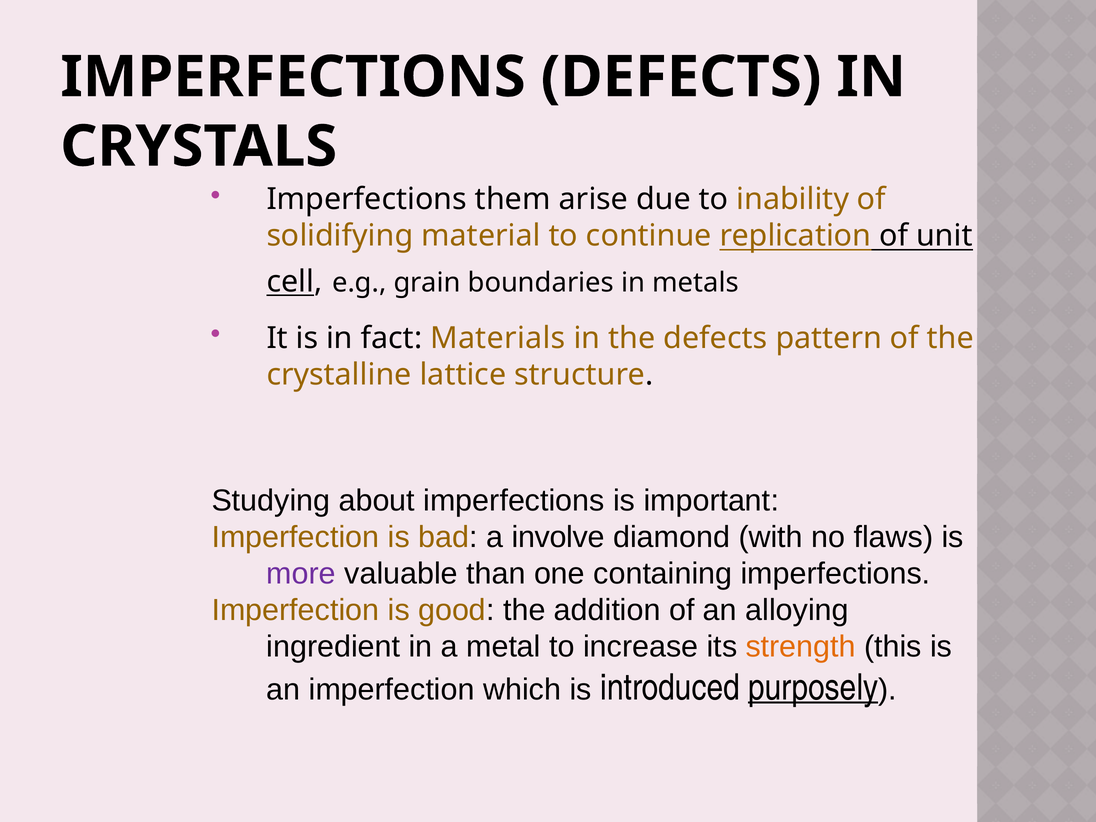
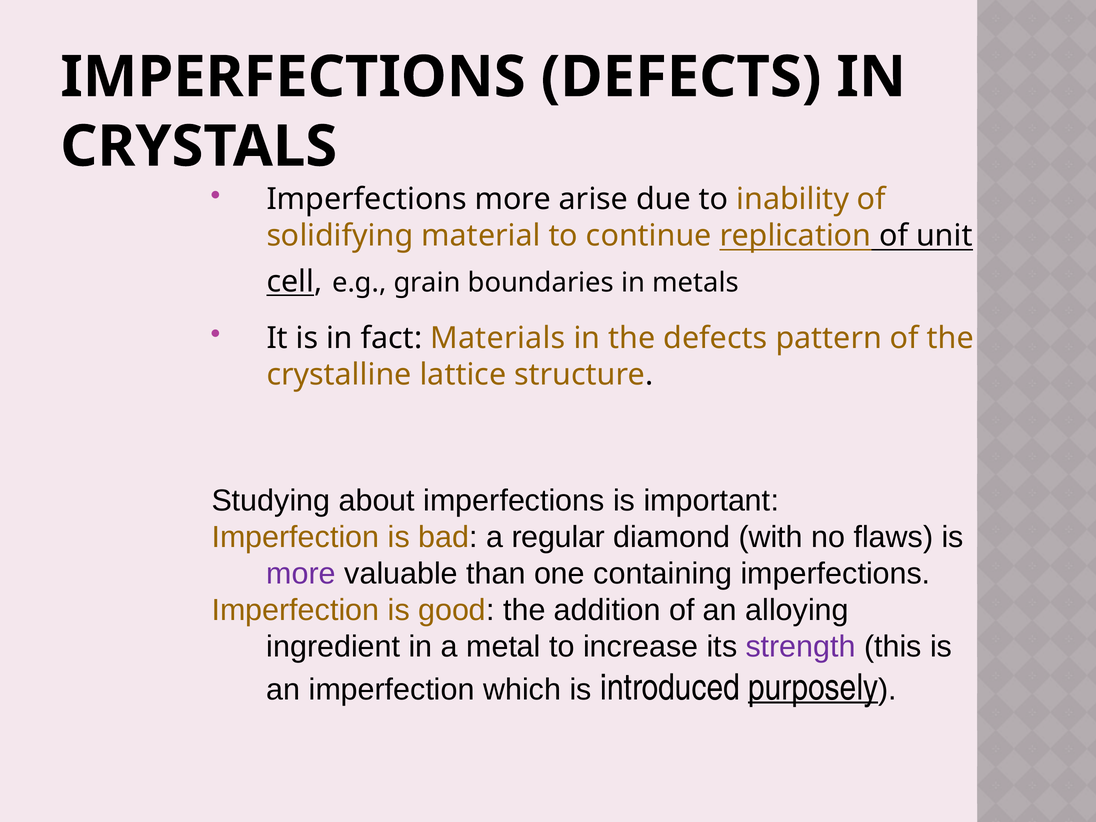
Imperfections them: them -> more (513, 199)
involve: involve -> regular (558, 537)
strength colour: orange -> purple (801, 647)
